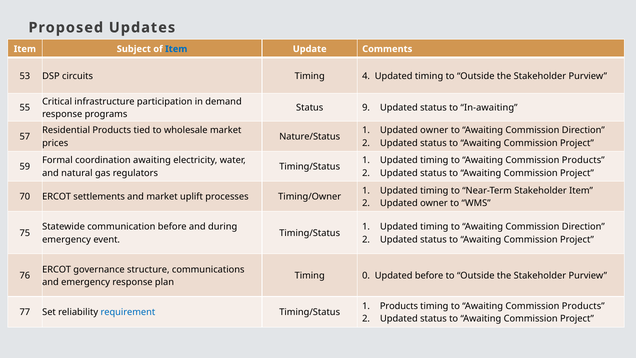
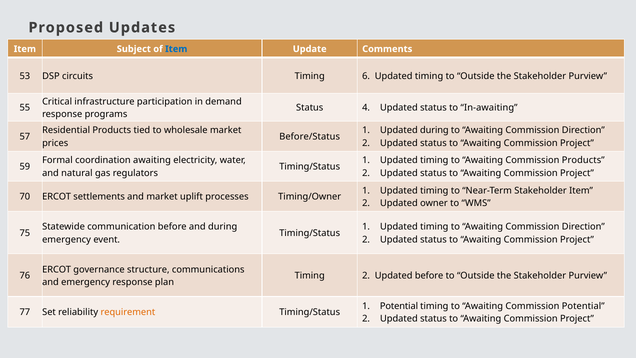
4: 4 -> 6 (366, 76)
9: 9 -> 4 (366, 108)
1 Updated owner: owner -> during (434, 130)
Nature/Status: Nature/Status -> Before/Status (310, 137)
Timing 0: 0 -> 2 (366, 276)
1 Products: Products -> Potential (399, 306)
Products: Products -> Potential (583, 306)
requirement colour: blue -> orange (128, 312)
